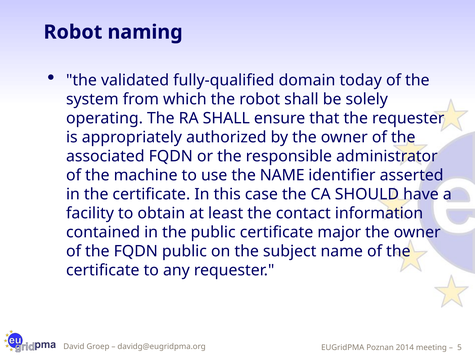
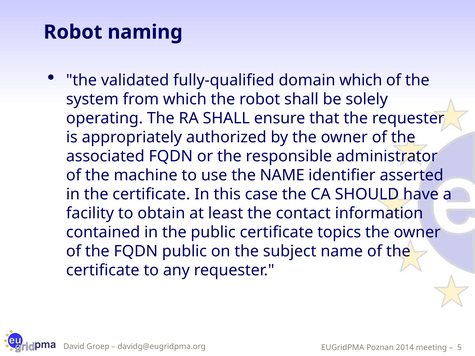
domain today: today -> which (361, 80)
major: major -> topics (339, 232)
